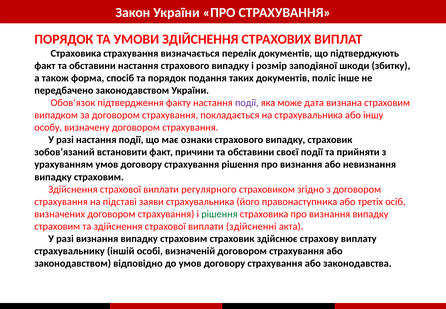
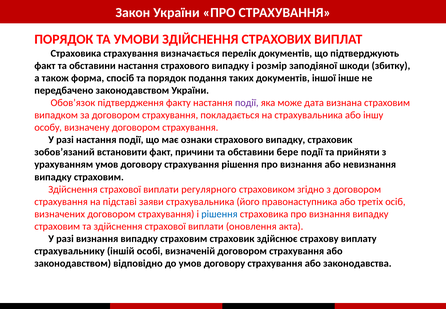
поліс: поліс -> іншої (324, 78)
своєї: своєї -> бере (287, 152)
рішення colour: green -> blue (219, 214)
здійсненні: здійсненні -> оновлення (251, 226)
